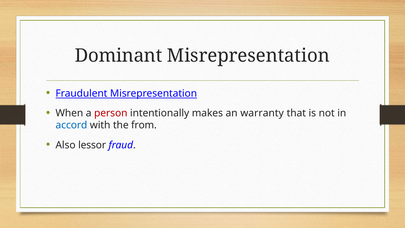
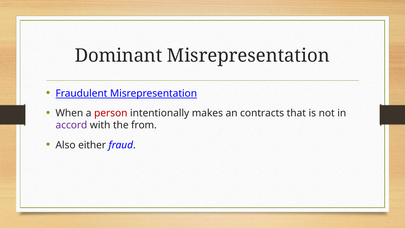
warranty: warranty -> contracts (262, 113)
accord colour: blue -> purple (71, 125)
lessor: lessor -> either (92, 145)
